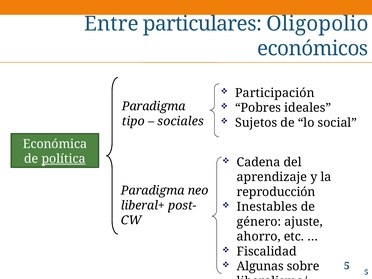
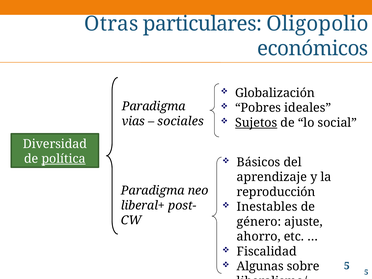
Entre: Entre -> Otras (111, 24)
Participación: Participación -> Globalización (275, 93)
tipo: tipo -> vias (133, 121)
Sujetos underline: none -> present (256, 123)
Económica: Económica -> Diversidad (55, 144)
Cadena: Cadena -> Básicos (259, 162)
